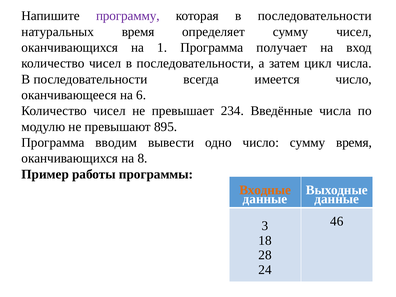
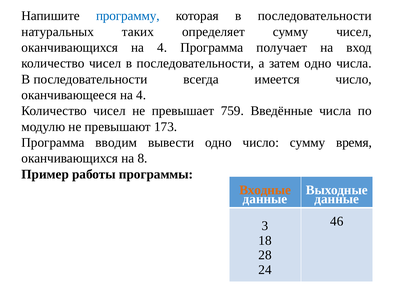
программу colour: purple -> blue (128, 16)
натуральных время: время -> таких (138, 32)
оканчивающихся на 1: 1 -> 4 (162, 48)
затем цикл: цикл -> одно (318, 63)
оканчивающееся на 6: 6 -> 4 (141, 95)
234: 234 -> 759 (232, 111)
895: 895 -> 173 (166, 127)
